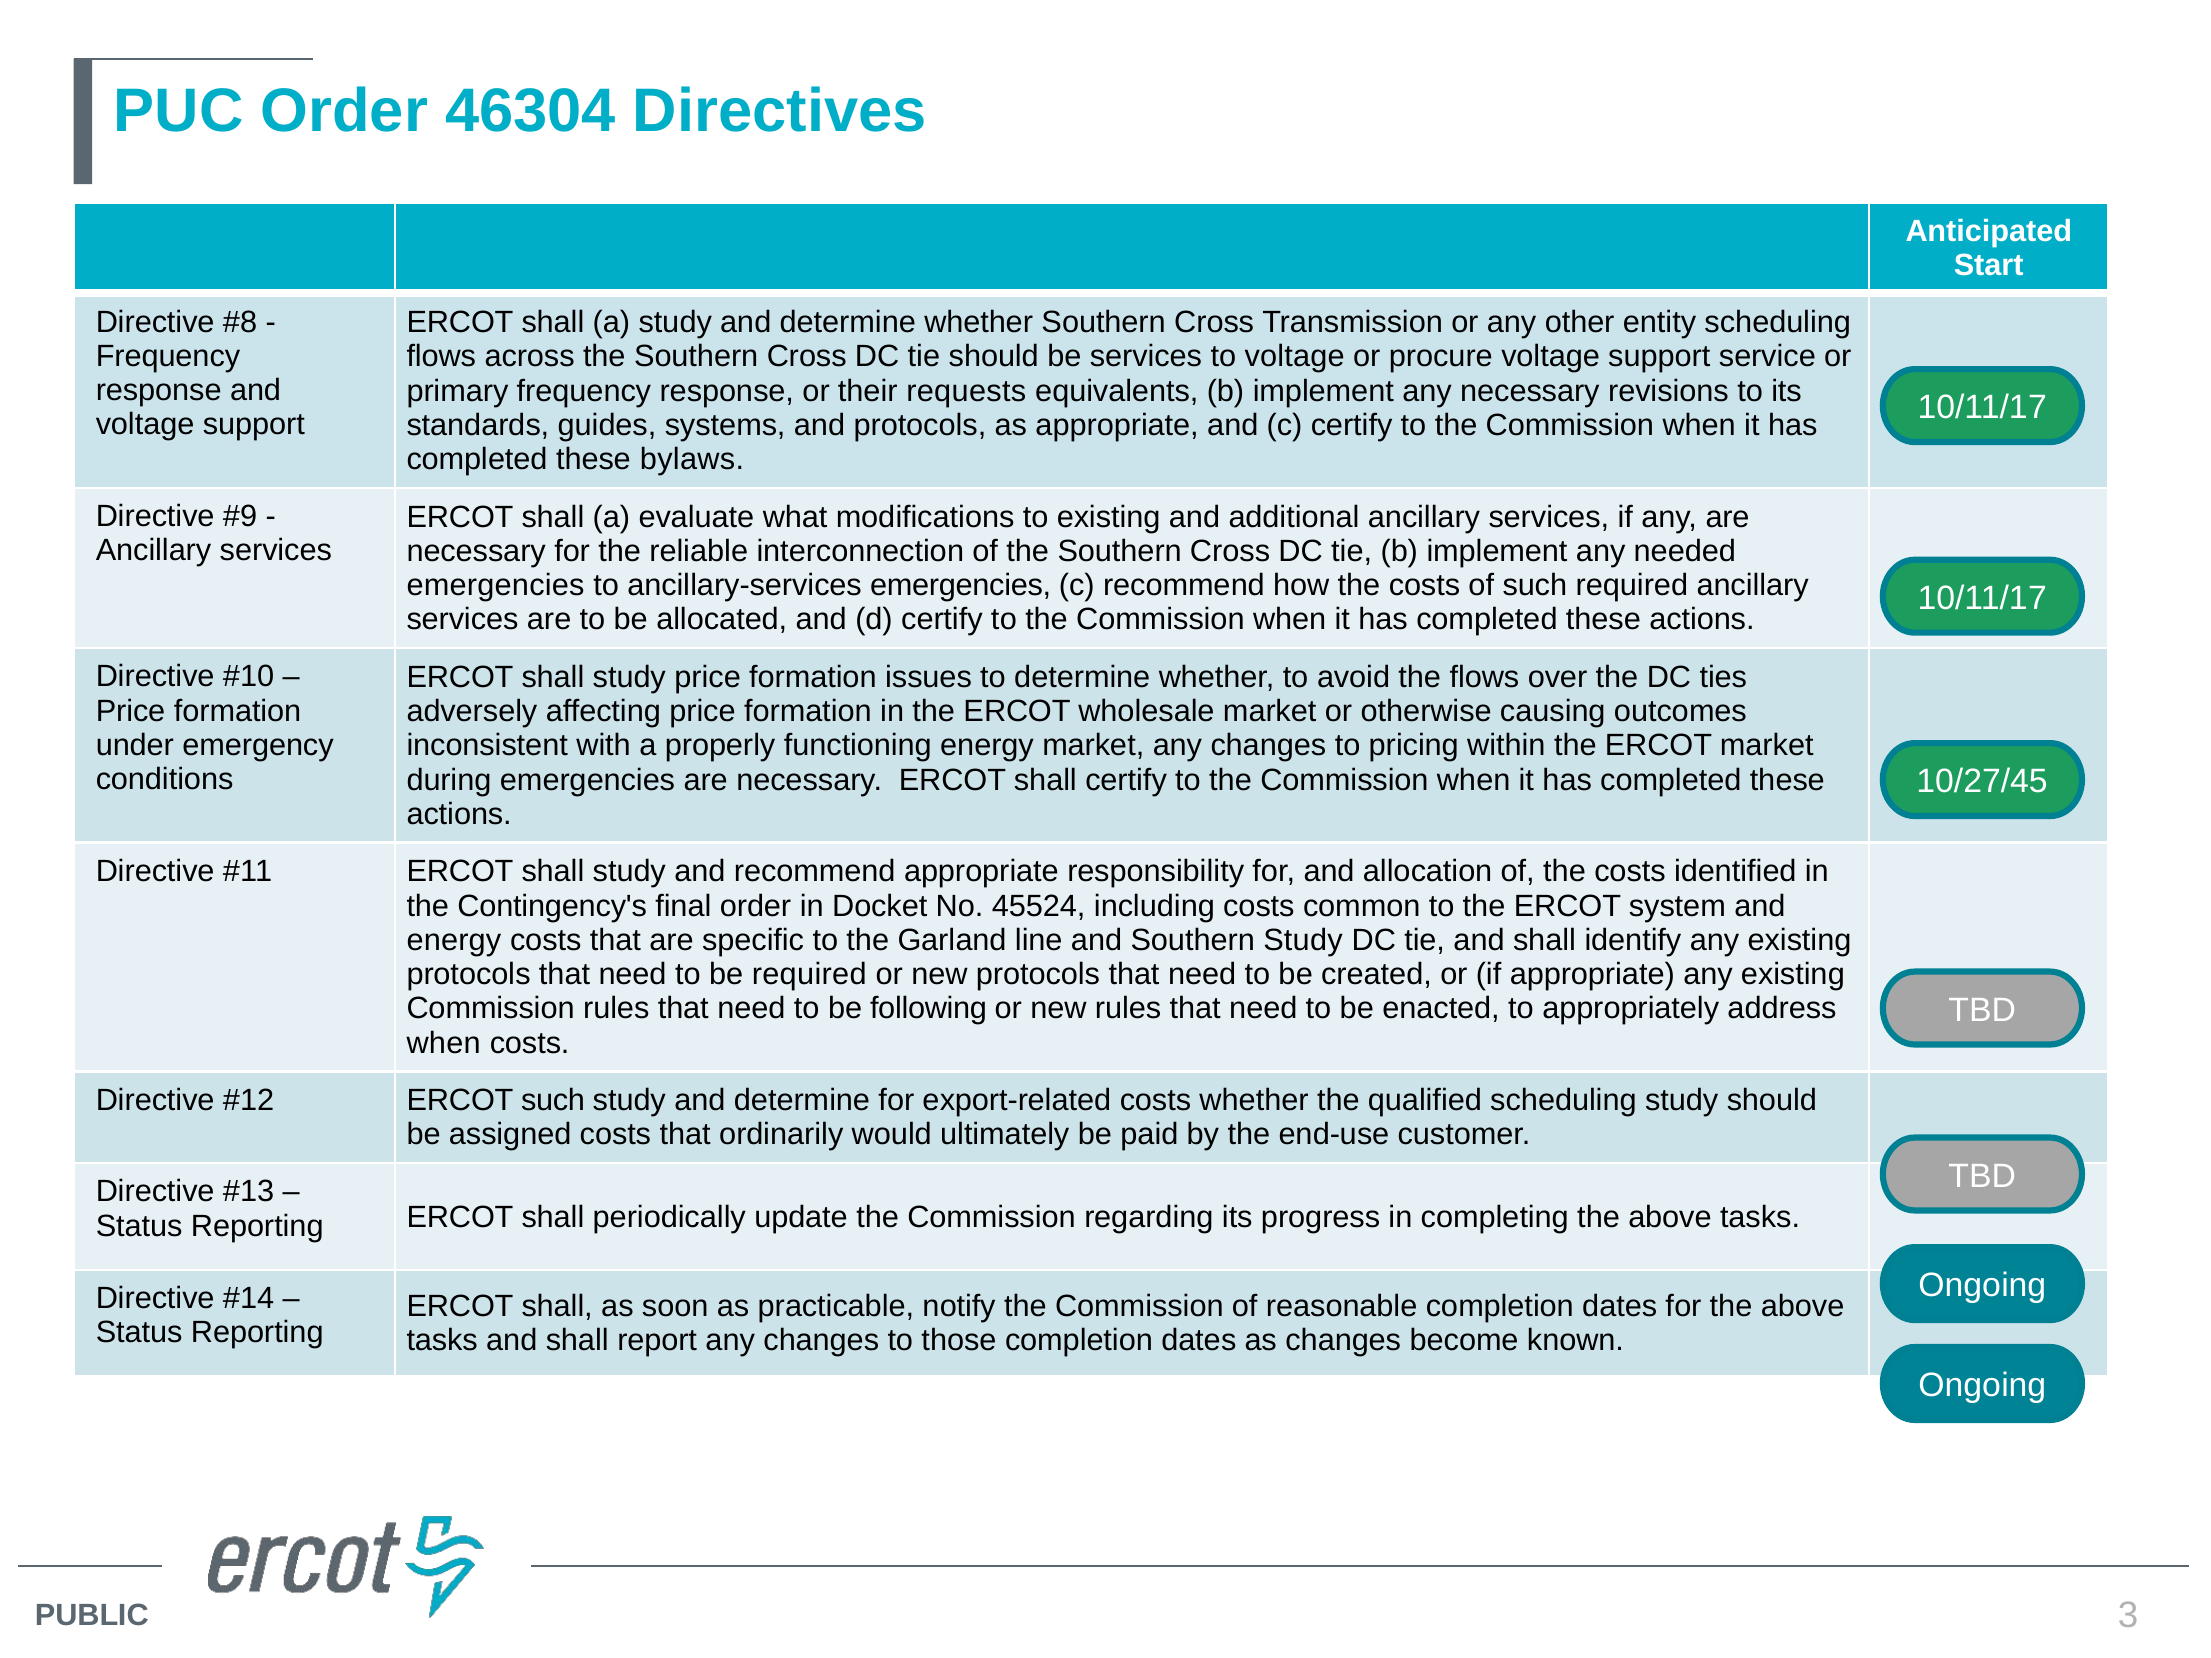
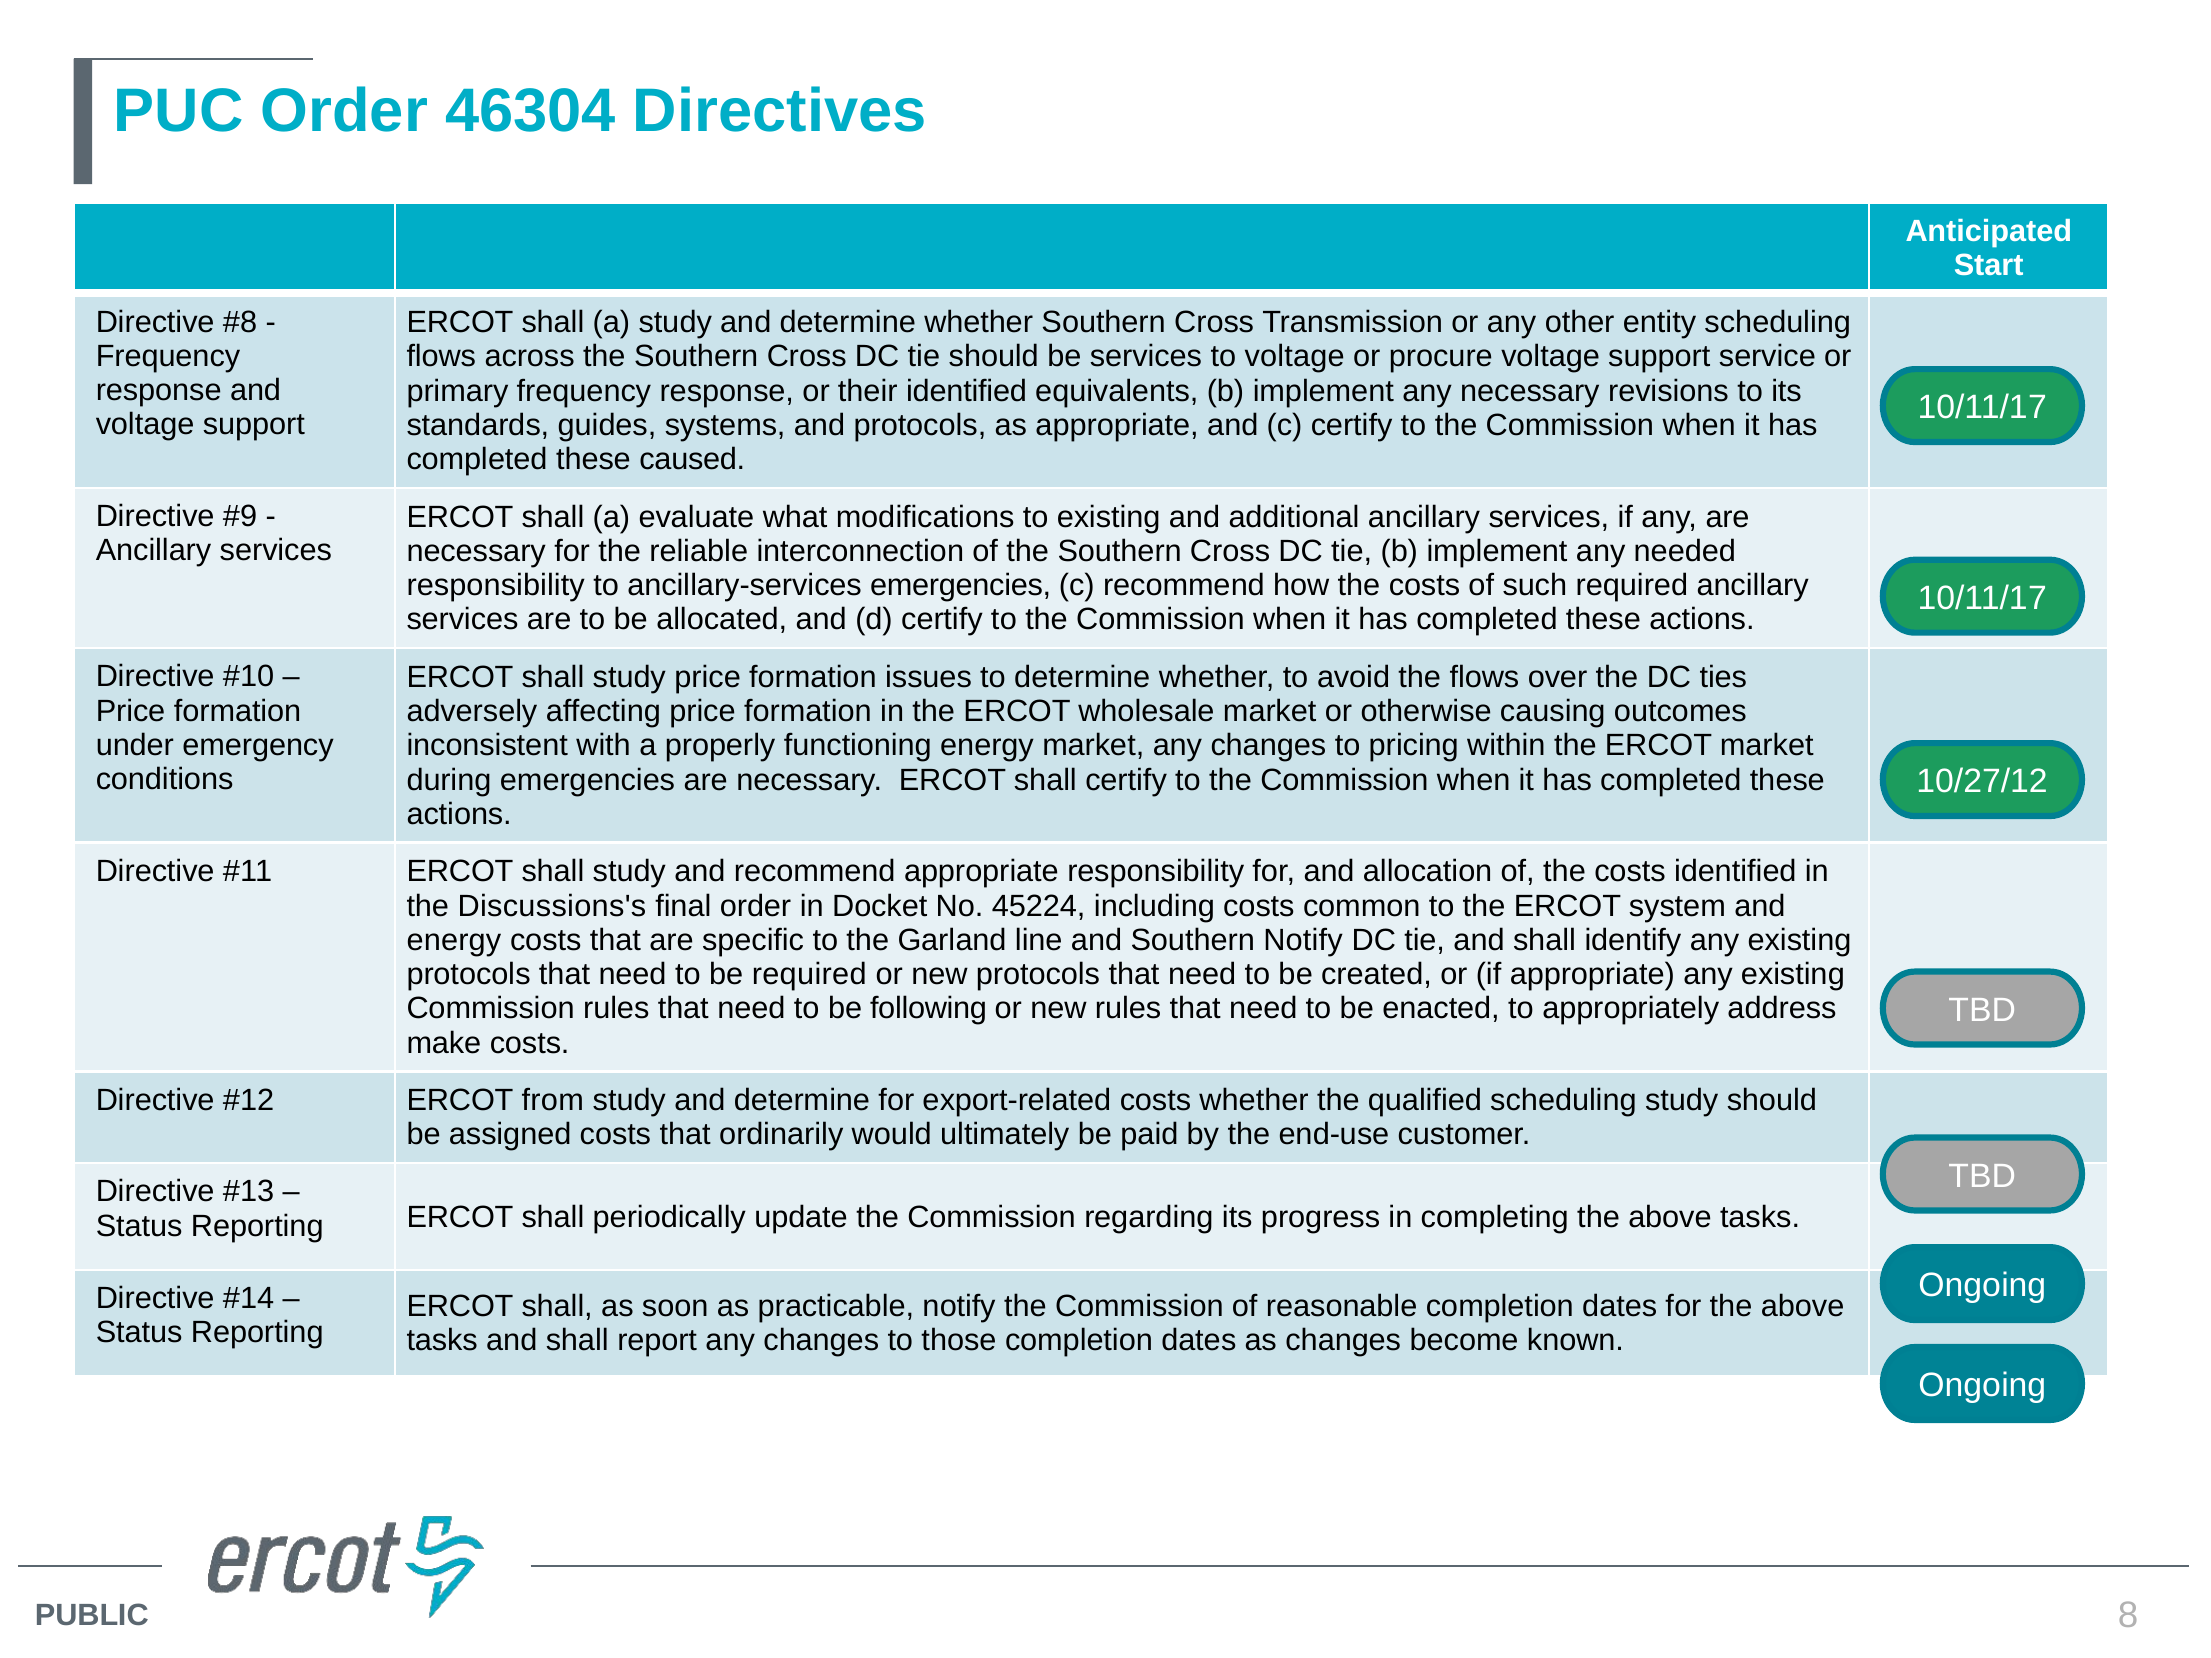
their requests: requests -> identified (967, 391)
bylaws: bylaws -> caused (692, 460)
emergencies: emergencies -> responsibility (496, 586)
10/27/45: 10/27/45 -> 10/27/12 (1982, 782)
Contingency's: Contingency's -> Discussions's (552, 906)
45524: 45524 -> 45224 (1039, 906)
Southern Study: Study -> Notify (1303, 940)
when: when -> make (444, 1043)
ERCOT such: such -> from (553, 1101)
3: 3 -> 8 (2128, 1616)
